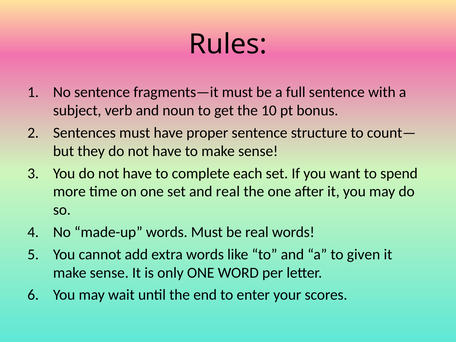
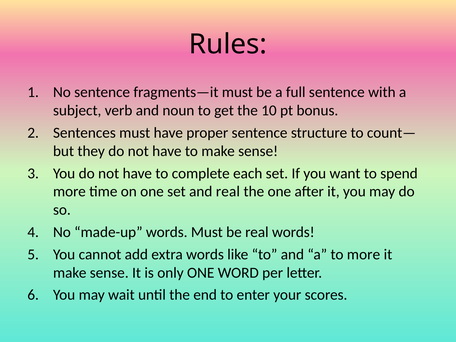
to given: given -> more (364, 254)
